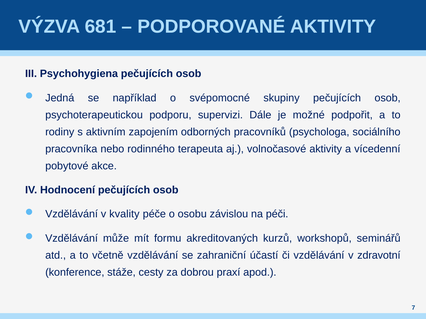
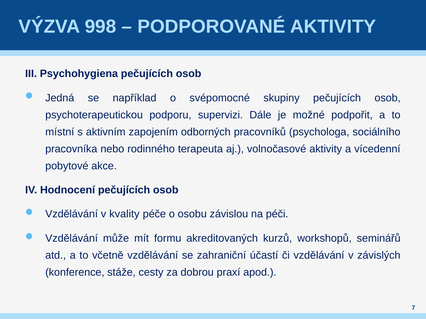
681: 681 -> 998 (101, 26)
rodiny: rodiny -> místní (60, 132)
zdravotní: zdravotní -> závislých (379, 256)
